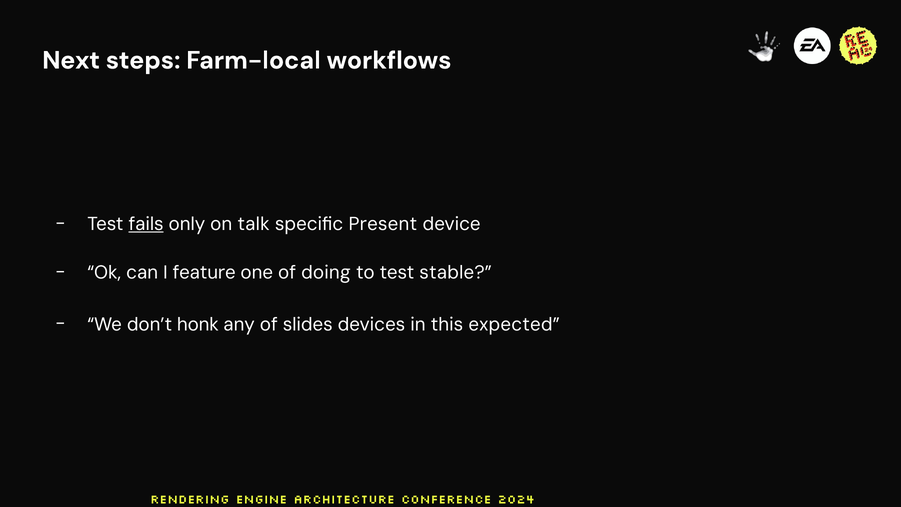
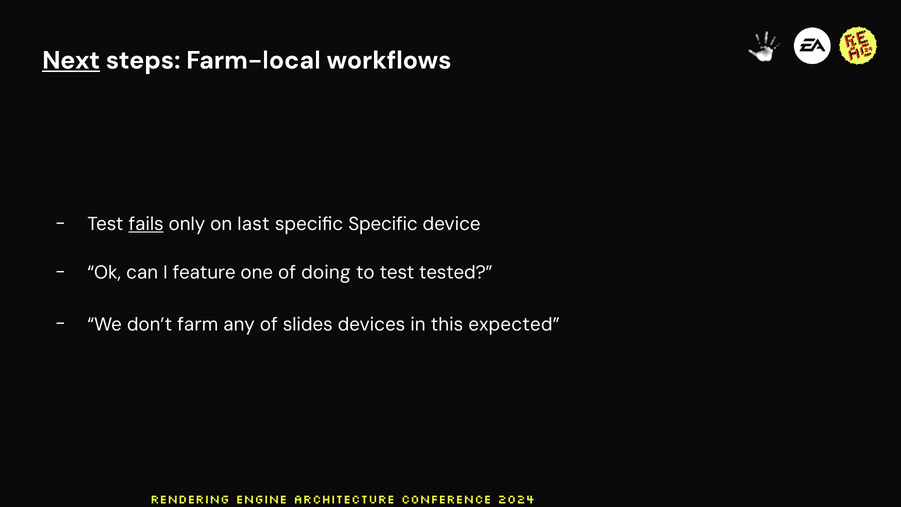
Next underline: none -> present (71, 60)
talk: talk -> last (254, 224)
specific Present: Present -> Specific (383, 224)
stable: stable -> tested (456, 272)
honk: honk -> farm (198, 324)
